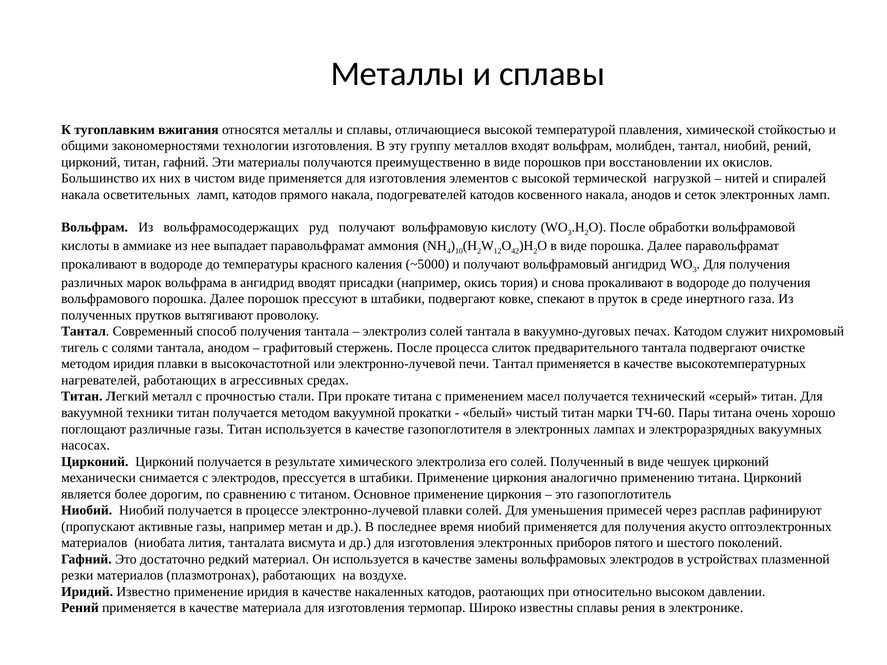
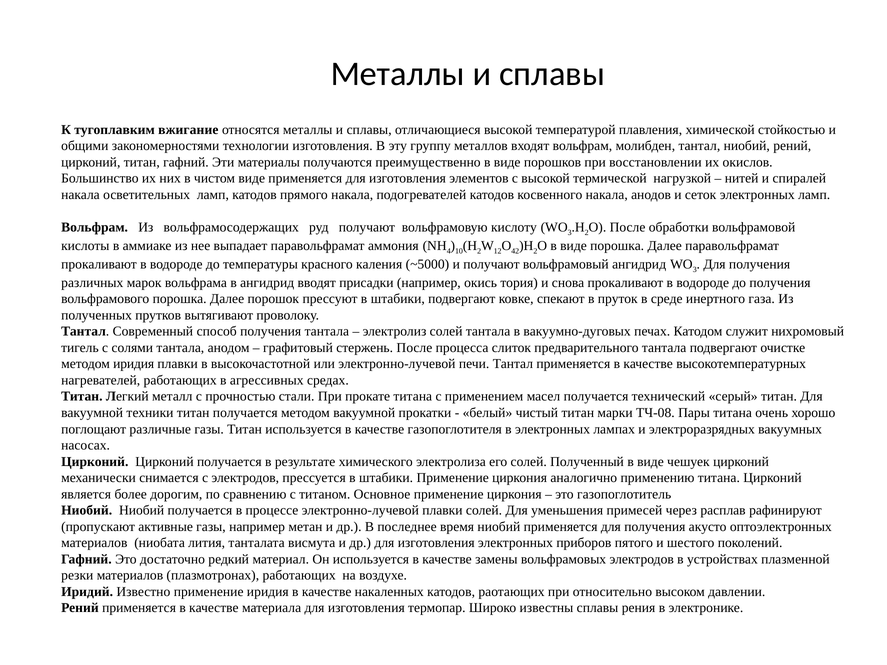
вжигания: вжигания -> вжигание (188, 130)
ТЧ-60: ТЧ-60 -> ТЧ-08 (655, 413)
